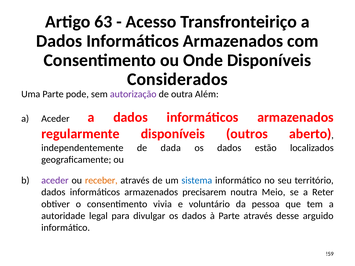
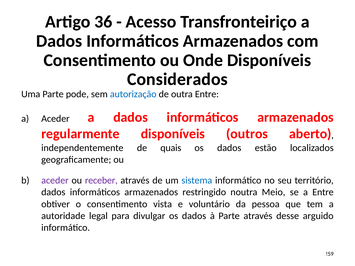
63: 63 -> 36 (103, 22)
autorização colour: purple -> blue (133, 94)
outra Além: Além -> Entre (207, 94)
dada: dada -> quais (171, 148)
receber colour: orange -> purple (101, 181)
precisarem: precisarem -> restringido (204, 192)
a Reter: Reter -> Entre (323, 192)
vivia: vivia -> vista (163, 204)
